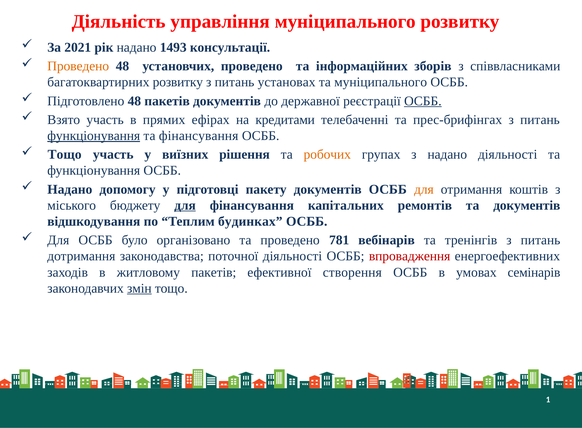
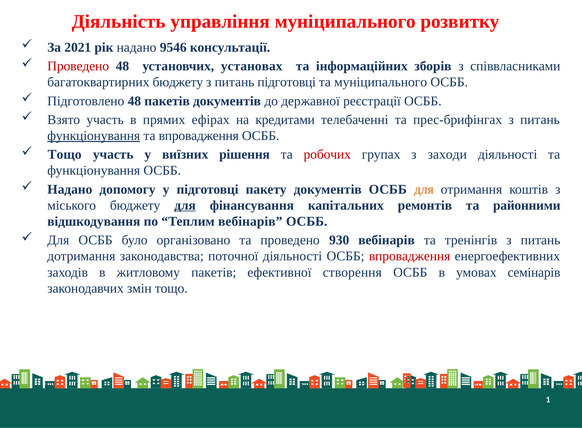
1493: 1493 -> 9546 (173, 47)
Проведено colour: orange -> red (78, 66)
установчих проведено: проведено -> установах (252, 66)
багатоквартирних розвитку: розвитку -> бюджету (178, 82)
питань установах: установах -> підготовці (287, 82)
ОСББ underline: present -> none (423, 101)
та фінансування: фінансування -> впровадження (199, 136)
робочих colour: orange -> red (327, 155)
з надано: надано -> заходи (447, 155)
та документів: документів -> районними (527, 205)
Теплим будинках: будинках -> вебінарів (250, 221)
781: 781 -> 930 (339, 240)
змін underline: present -> none (139, 288)
